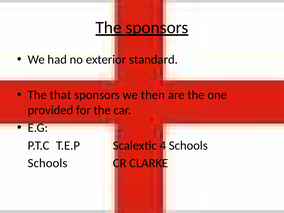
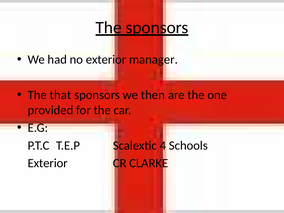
standard: standard -> manager (153, 60)
Schools: Schools -> Exterior (48, 163)
